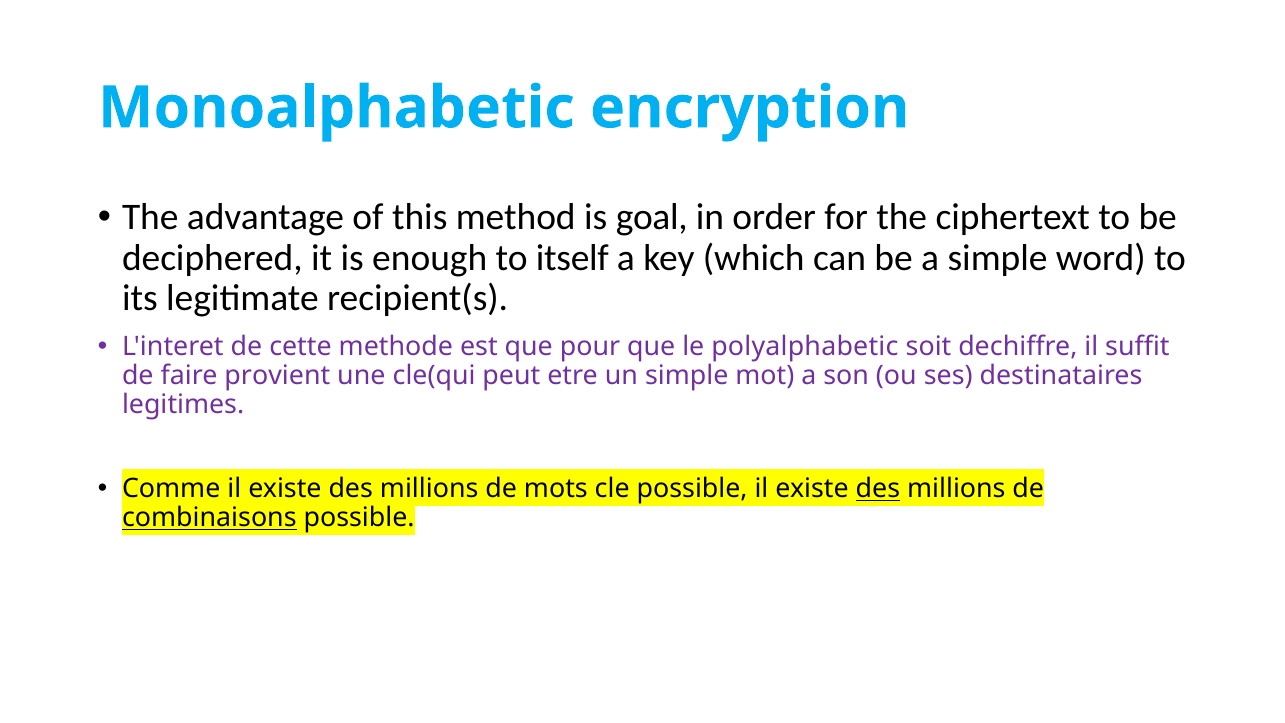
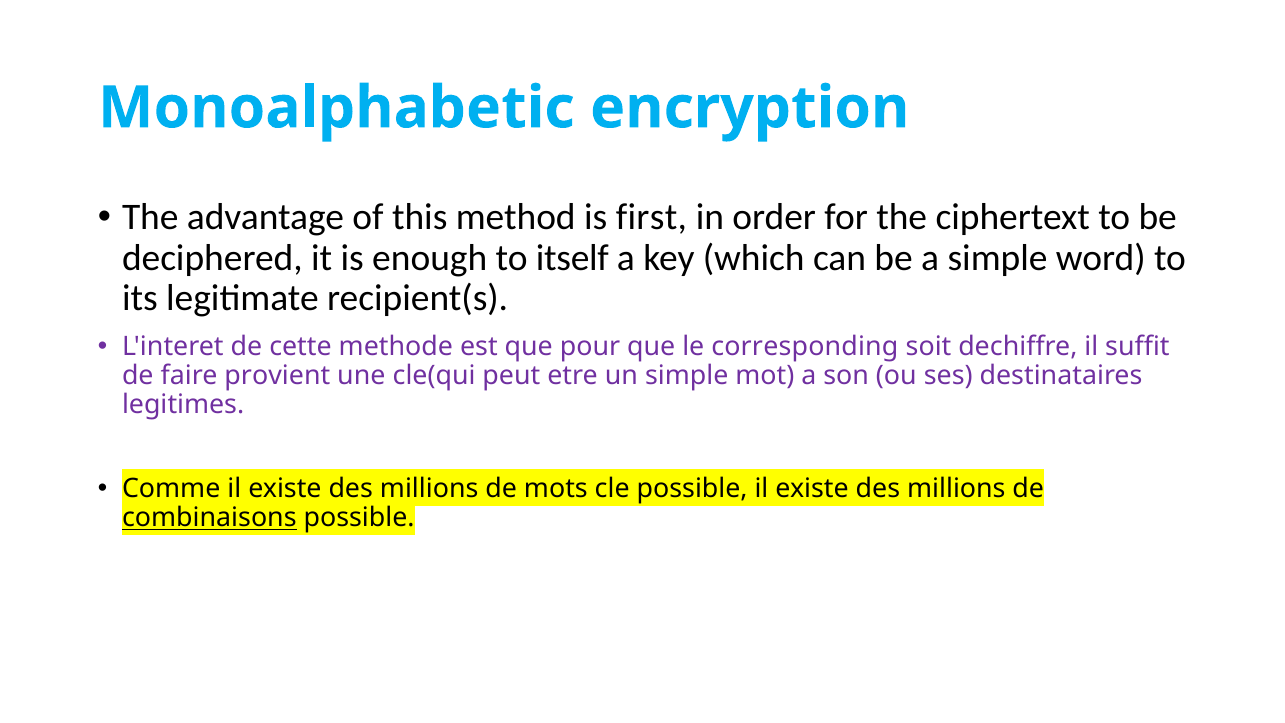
goal: goal -> first (651, 217)
polyalphabetic: polyalphabetic -> corresponding (805, 346)
des underline: present -> none (878, 489)
